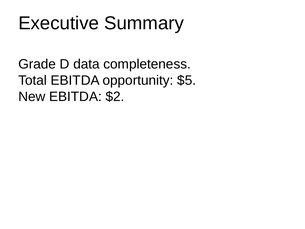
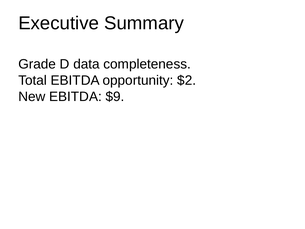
$5: $5 -> $2 (187, 80)
$2: $2 -> $9 (115, 97)
